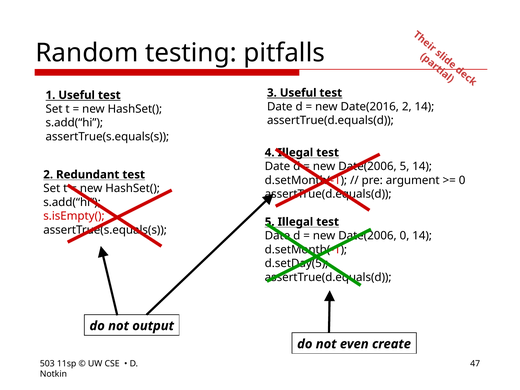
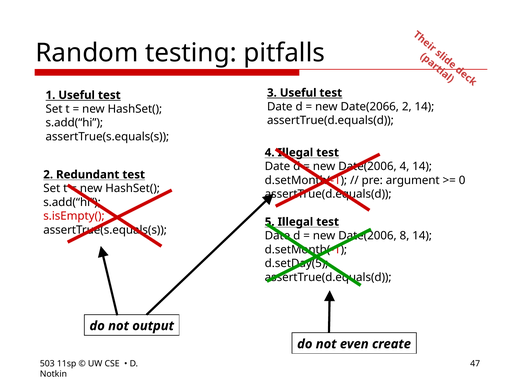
Date(2016: Date(2016 -> Date(2066 (370, 107)
5: 5 -> 4 (405, 166)
0: 0 -> 8 (405, 236)
